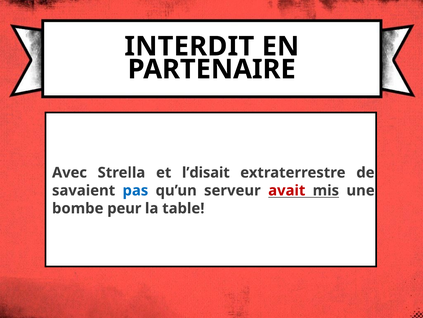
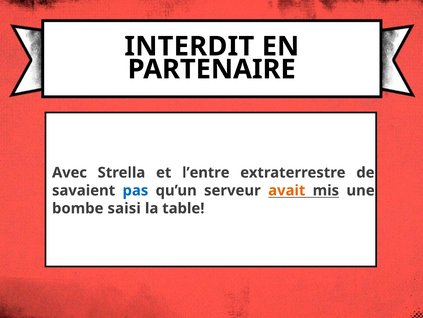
l’disait: l’disait -> l’entre (206, 172)
avait colour: red -> orange (287, 190)
peur: peur -> saisi (124, 208)
